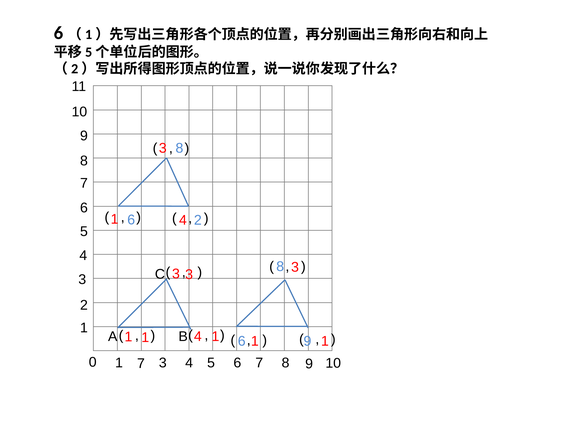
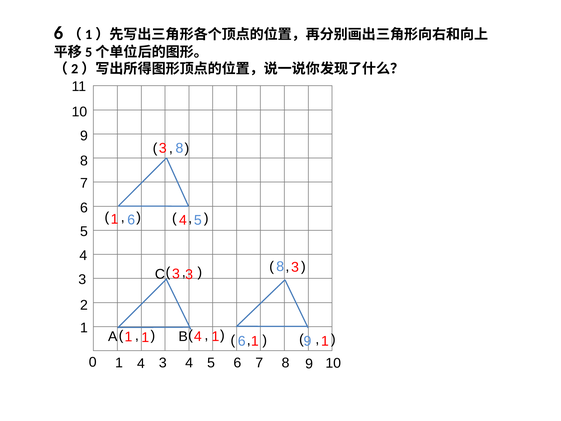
6 4 2: 2 -> 5 (198, 220)
1 7: 7 -> 4 (141, 363)
